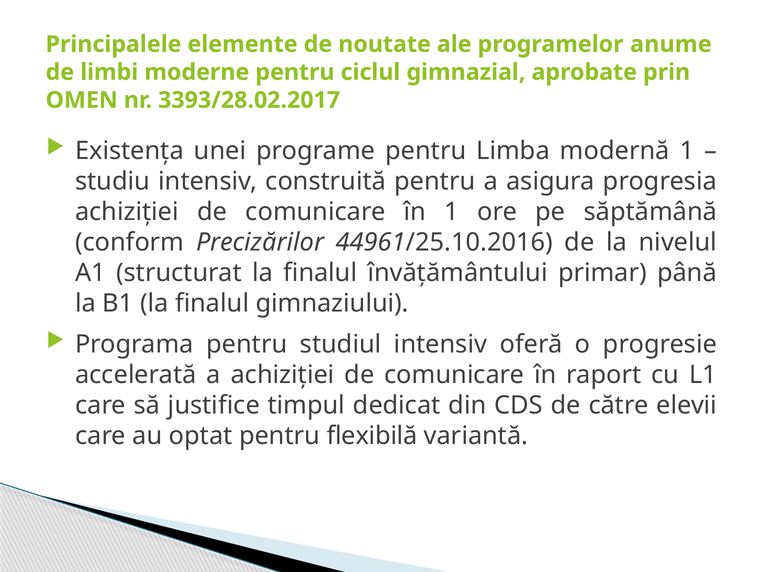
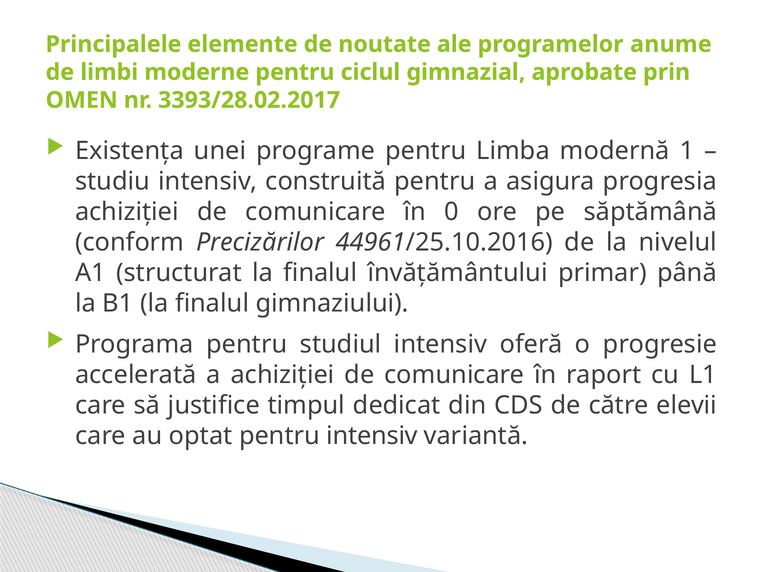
în 1: 1 -> 0 (452, 211)
pentru flexibilă: flexibilă -> intensiv (372, 435)
